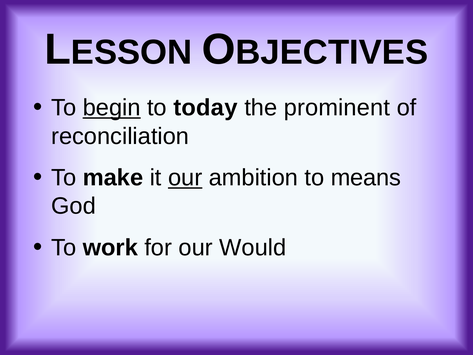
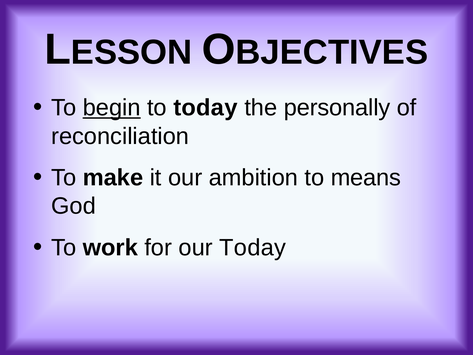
prominent: prominent -> personally (337, 108)
our underline: present -> none (185, 178)
our Would: Would -> Today (253, 248)
